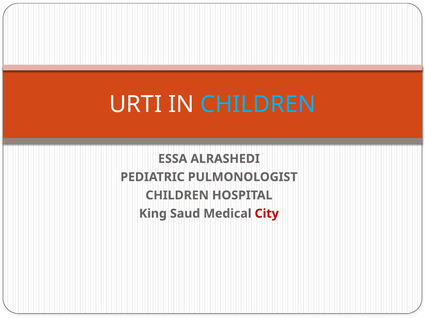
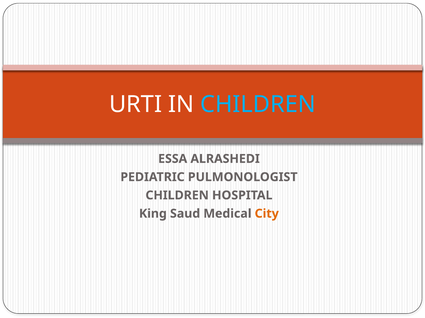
City colour: red -> orange (267, 214)
